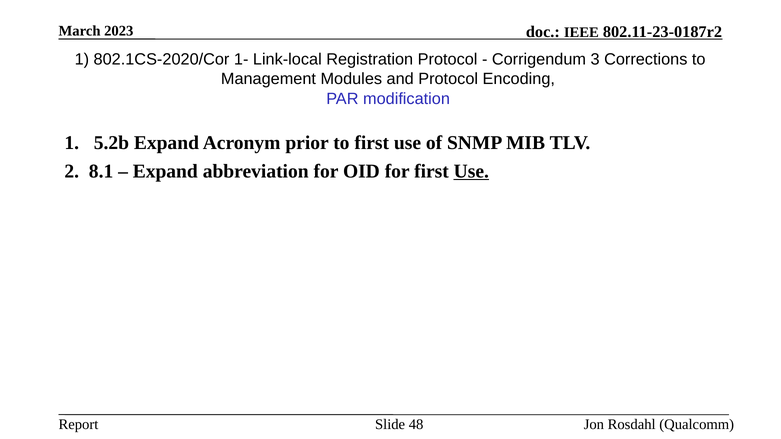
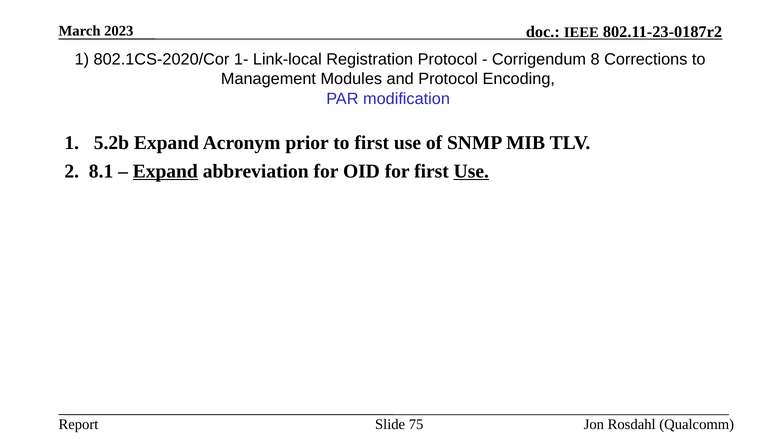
3: 3 -> 8 (595, 60)
Expand underline: none -> present (165, 171)
48: 48 -> 75 (416, 425)
